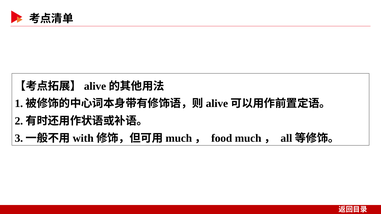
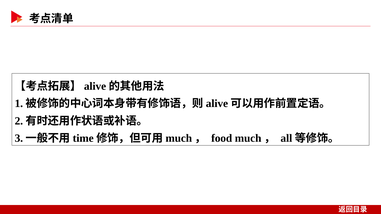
with: with -> time (83, 138)
